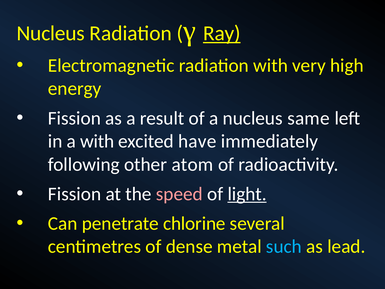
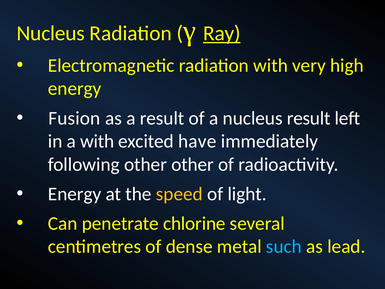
Fission: Fission -> Fusion (74, 118)
nucleus same: same -> result (309, 118)
other atom: atom -> other (193, 164)
Fission: Fission -> Energy (75, 194)
speed colour: pink -> yellow (179, 194)
light underline: present -> none (247, 194)
